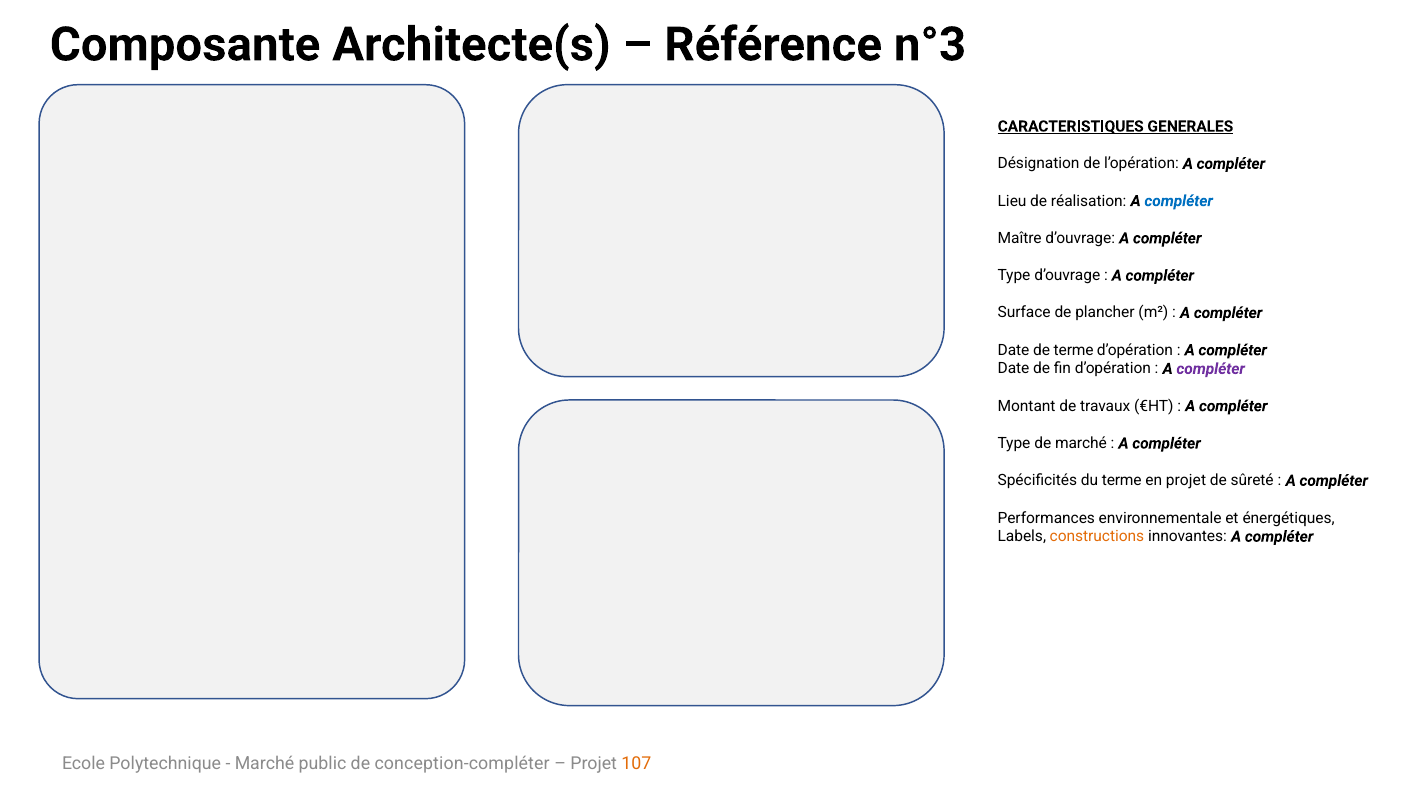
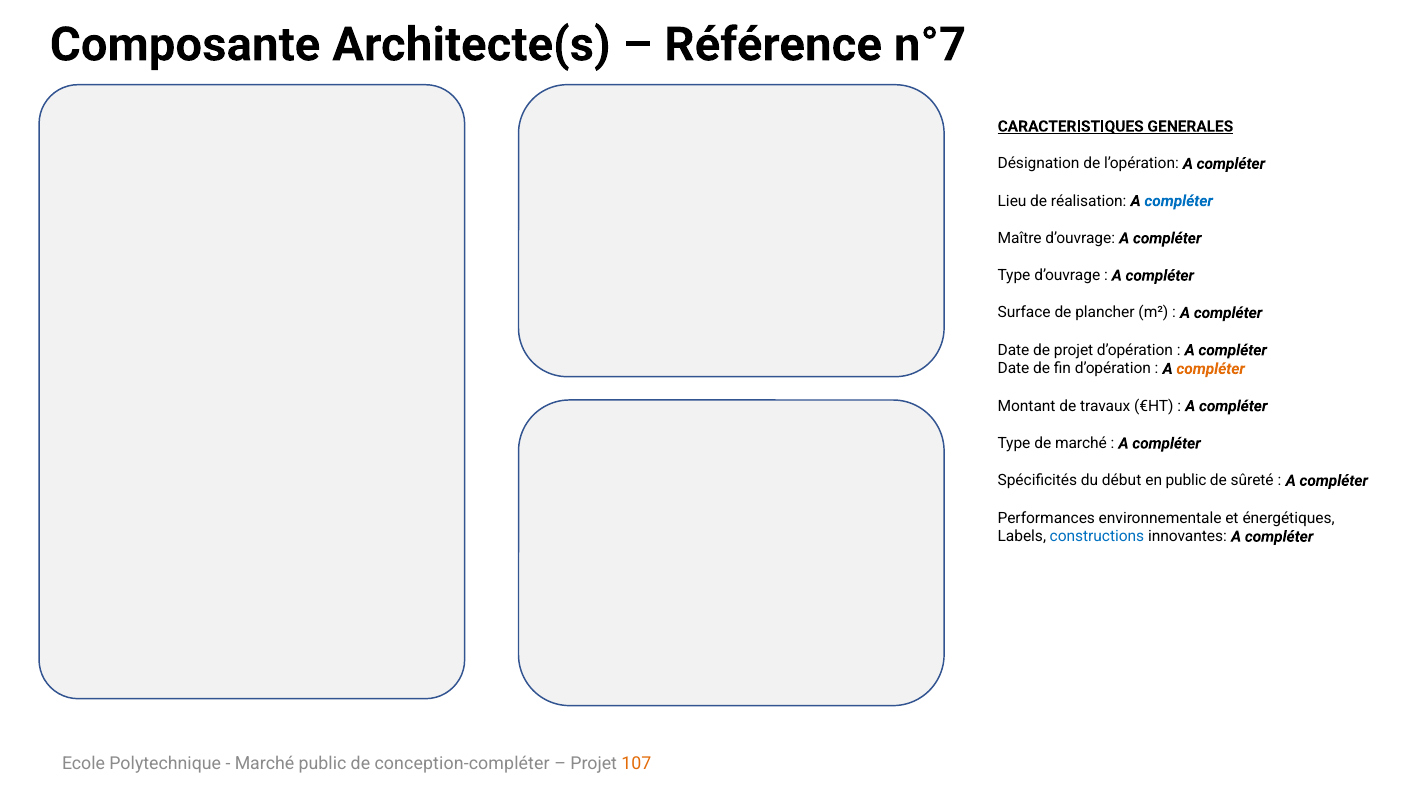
n°3: n°3 -> n°7 (930, 45)
de terme: terme -> projet (1074, 350)
compléter colour: purple -> orange (1211, 369)
du terme: terme -> début (1122, 481)
en projet: projet -> public (1186, 481)
constructions colour: orange -> blue (1097, 537)
